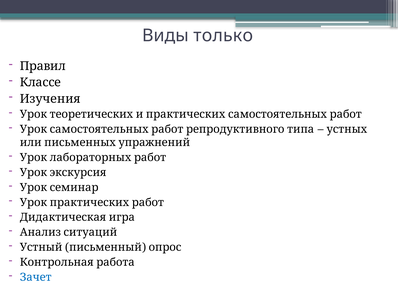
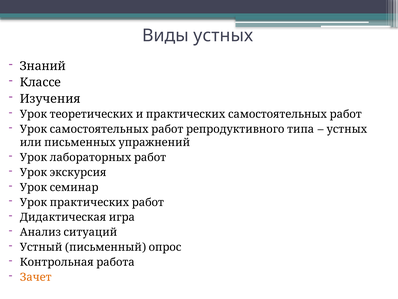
Виды только: только -> устных (223, 35)
Правил: Правил -> Знаний (43, 66)
Зачет colour: blue -> orange (36, 277)
